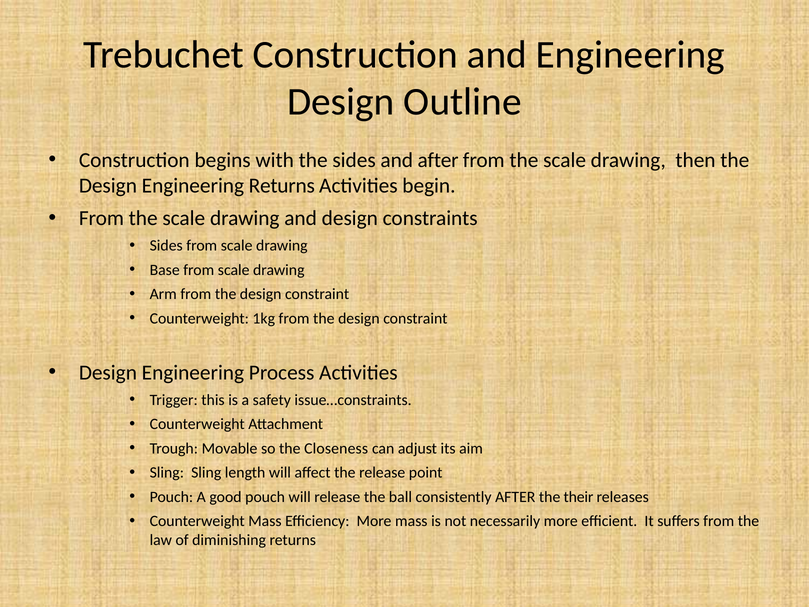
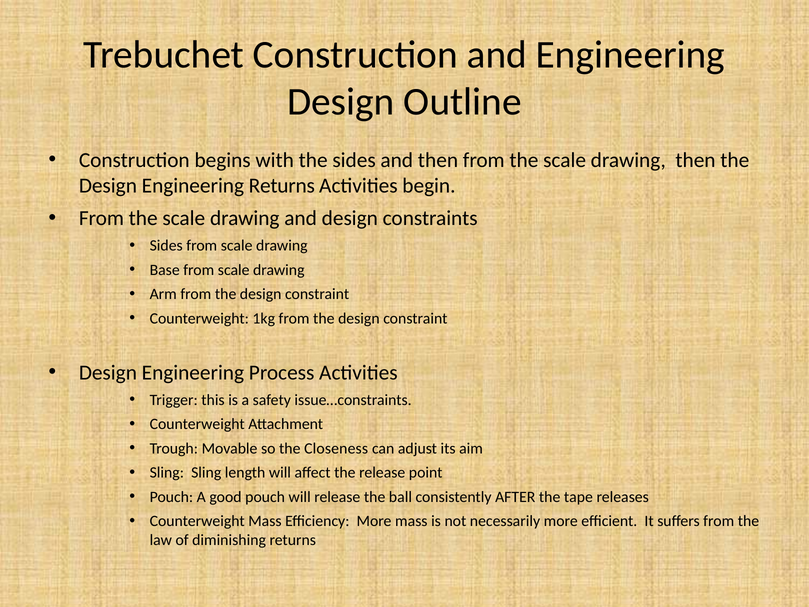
and after: after -> then (438, 160)
their: their -> tape (578, 497)
